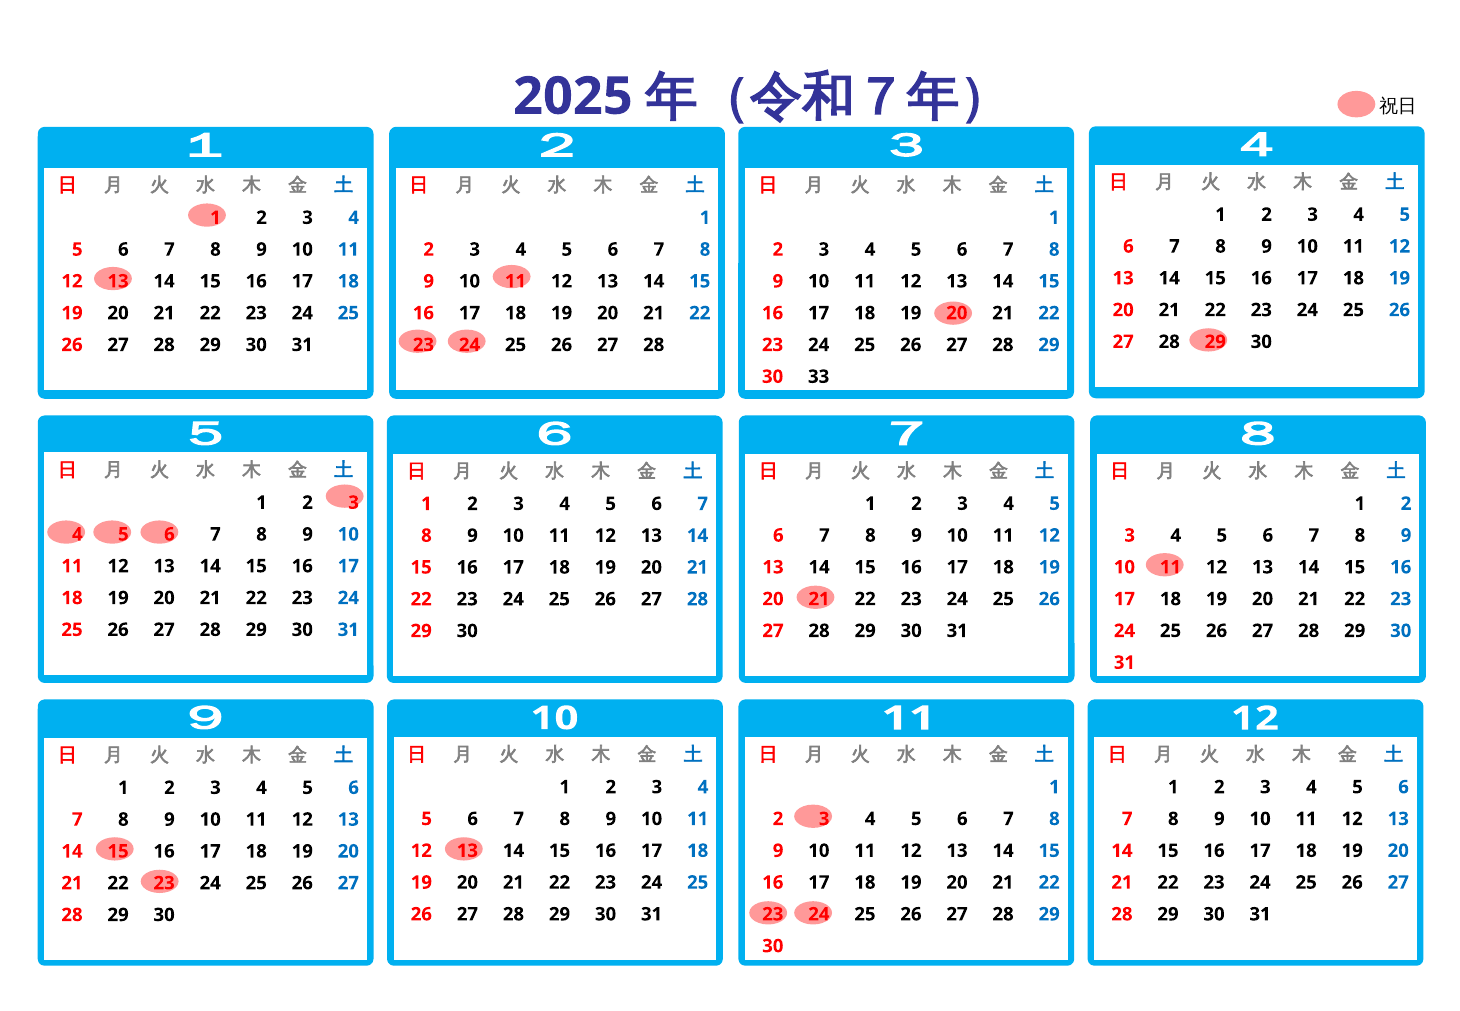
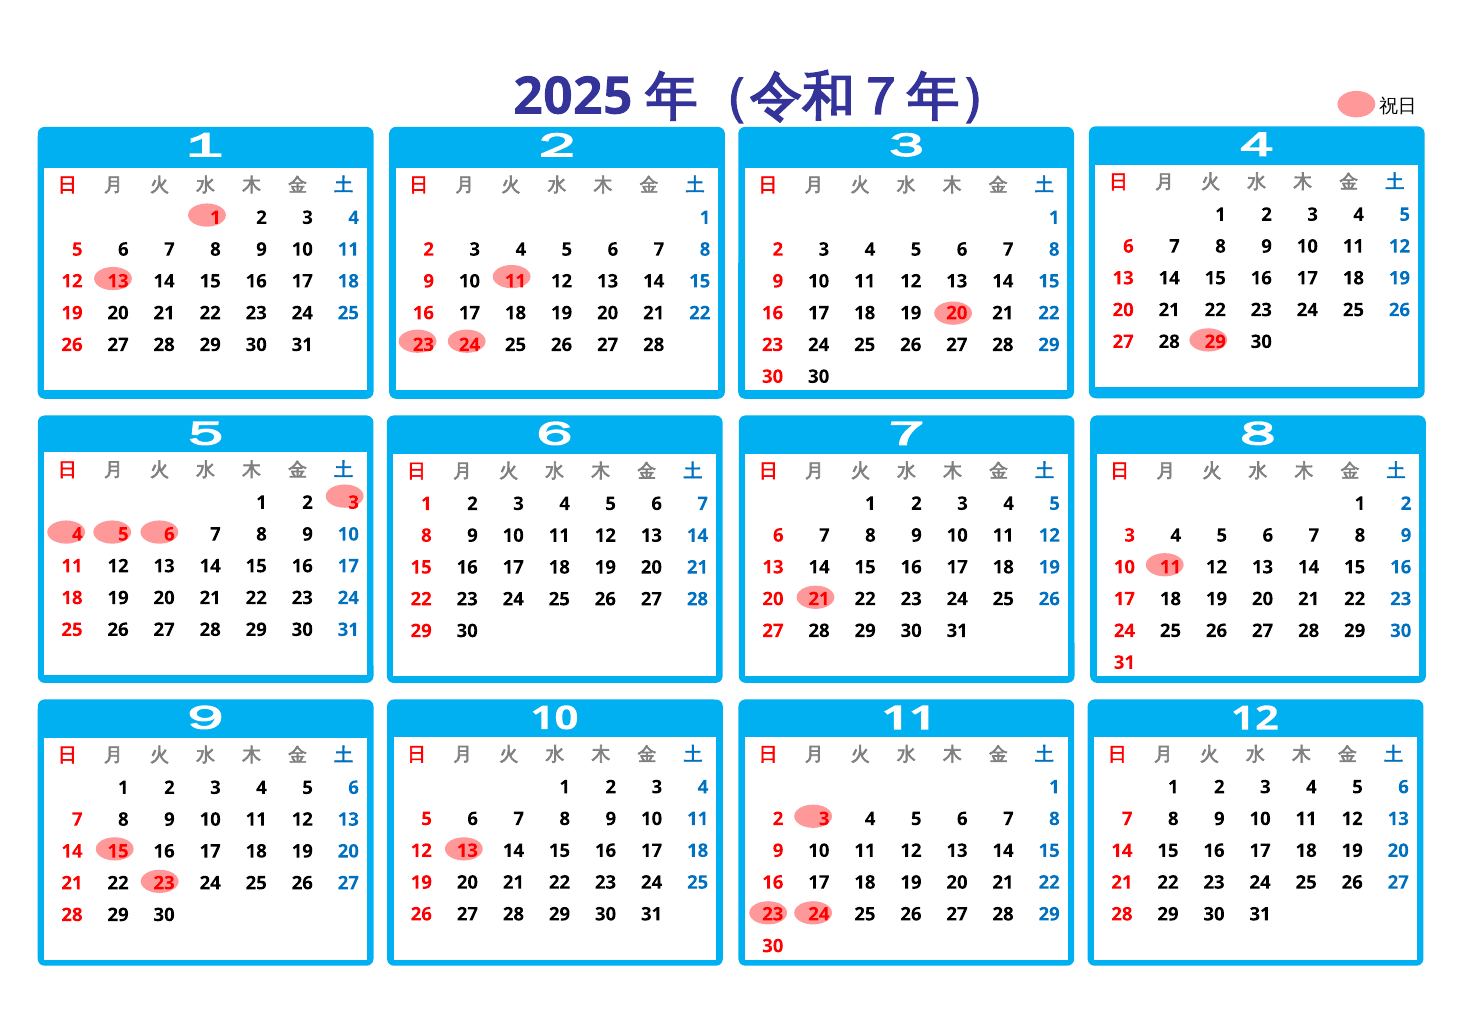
30 33: 33 -> 30 (819, 377)
